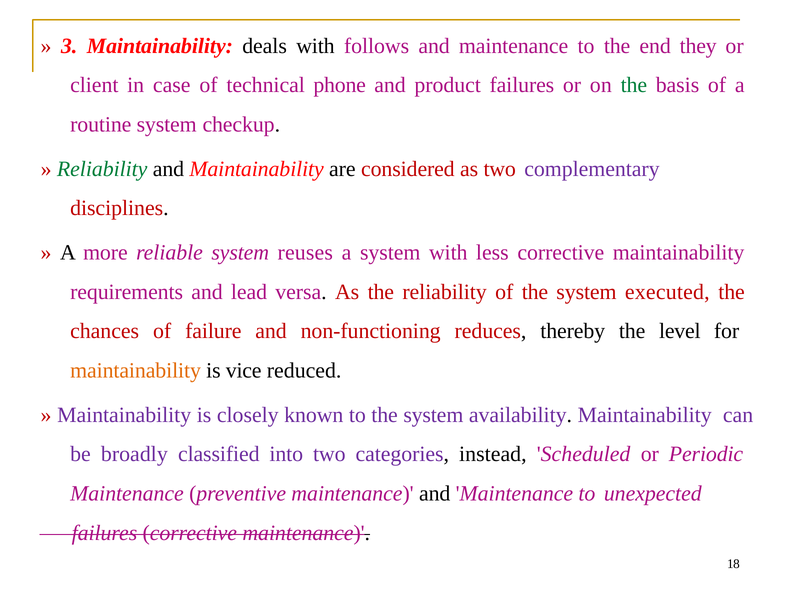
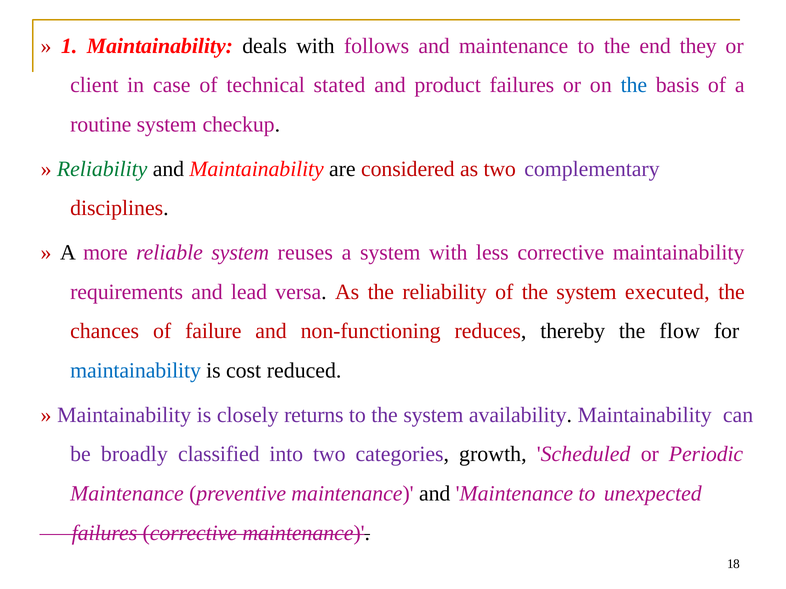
3: 3 -> 1 (69, 46)
phone: phone -> stated (339, 85)
the colour: green -> blue (634, 85)
level: level -> flow (680, 332)
maintainability colour: orange -> blue (136, 371)
vice: vice -> cost (244, 371)
known: known -> returns (314, 415)
instead: instead -> growth (493, 455)
